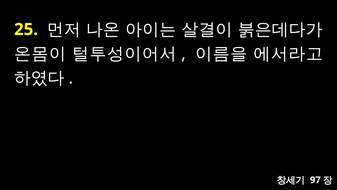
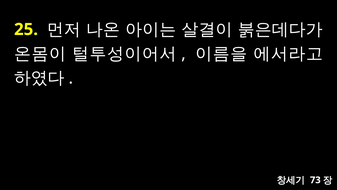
97: 97 -> 73 (315, 180)
